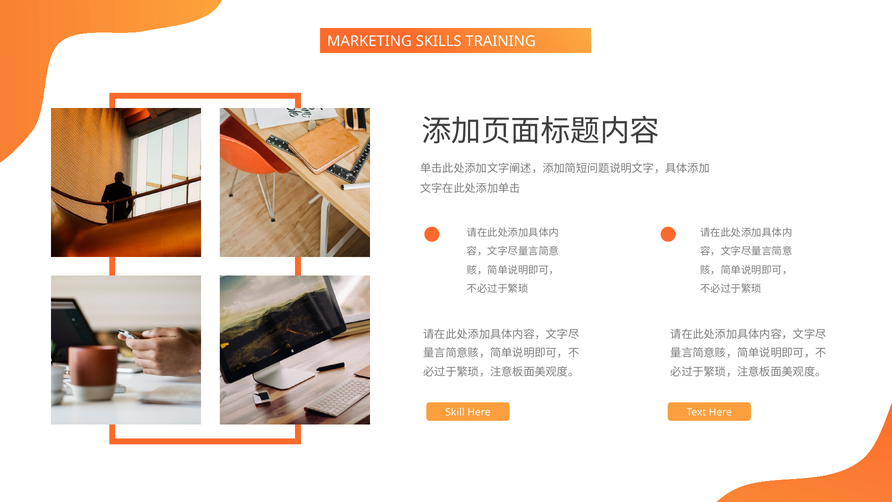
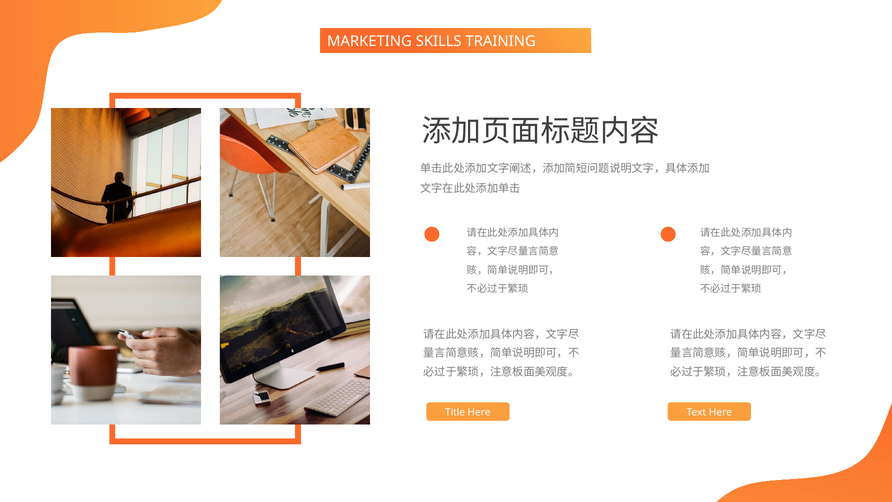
Skill: Skill -> Title (455, 412)
